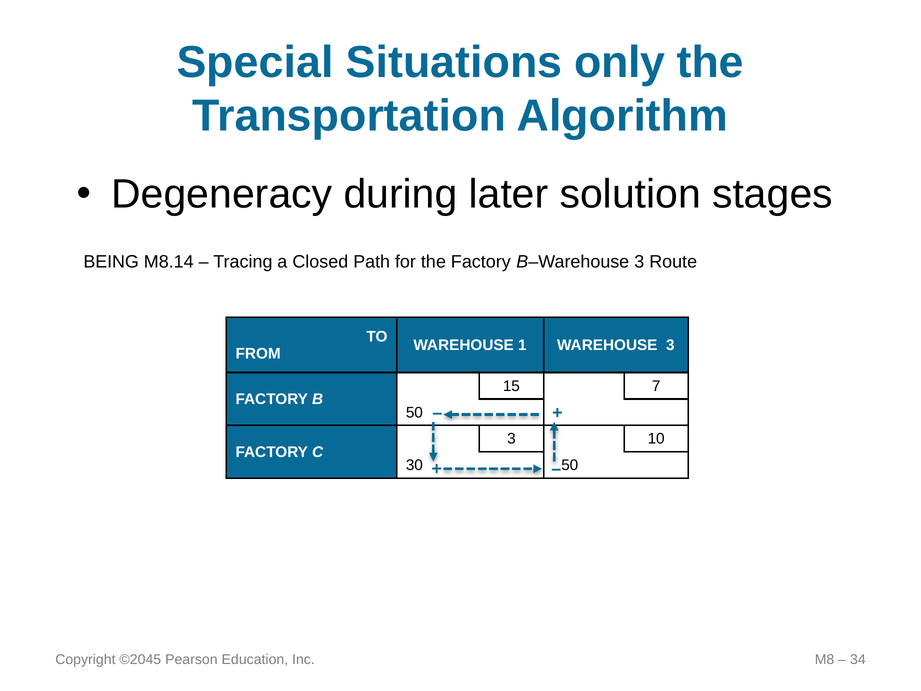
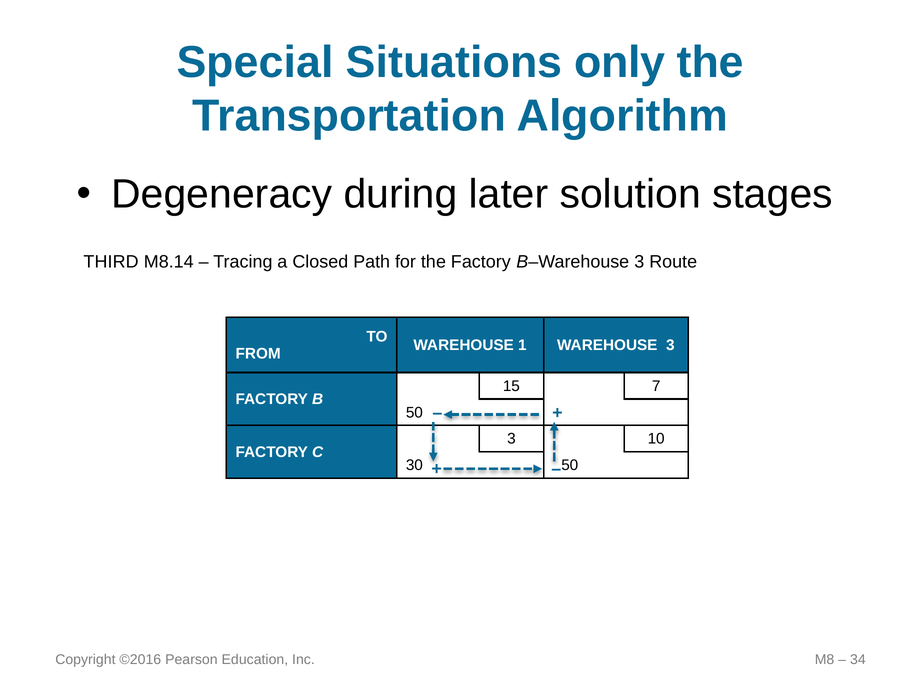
BEING: BEING -> THIRD (111, 262)
©2045: ©2045 -> ©2016 (140, 660)
